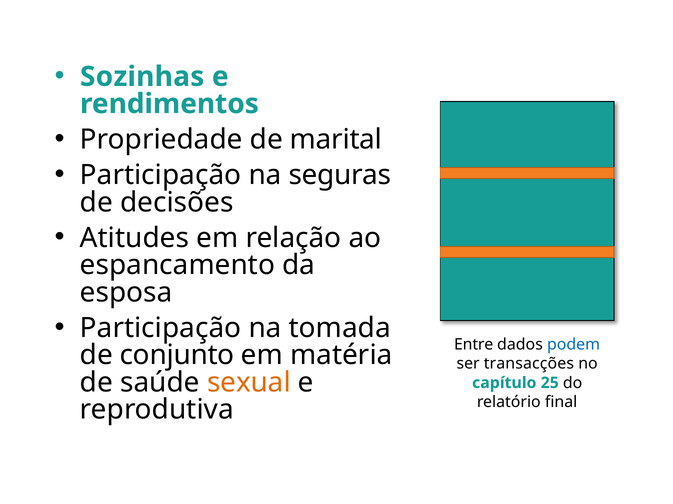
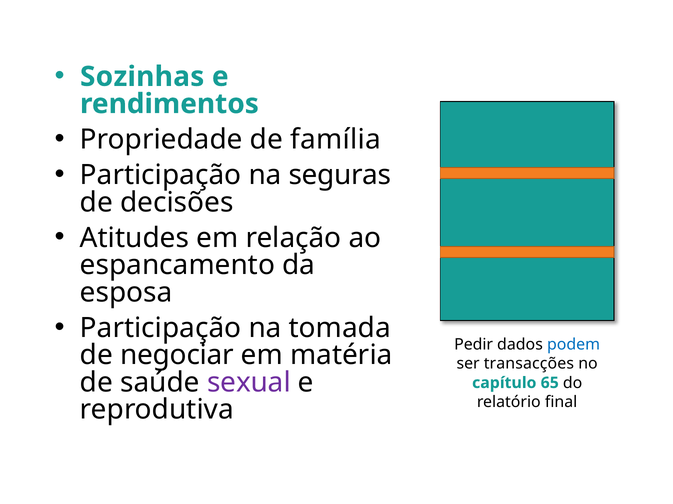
marital: marital -> família (336, 140)
Entre: Entre -> Pedir (474, 345)
conjunto: conjunto -> negociar (177, 356)
sexual colour: orange -> purple (249, 383)
25: 25 -> 65 (550, 383)
